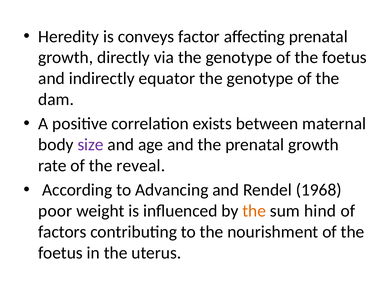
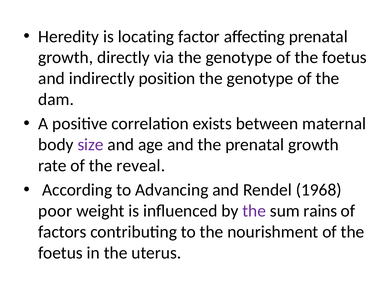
conveys: conveys -> locating (146, 37)
equator: equator -> position (167, 78)
the colour: orange -> purple (254, 211)
hind: hind -> rains (320, 211)
